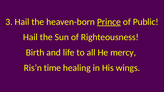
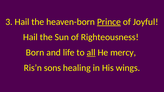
Public: Public -> Joyful (146, 22)
Birth: Birth -> Born (35, 53)
all underline: none -> present (91, 53)
time: time -> sons (52, 68)
